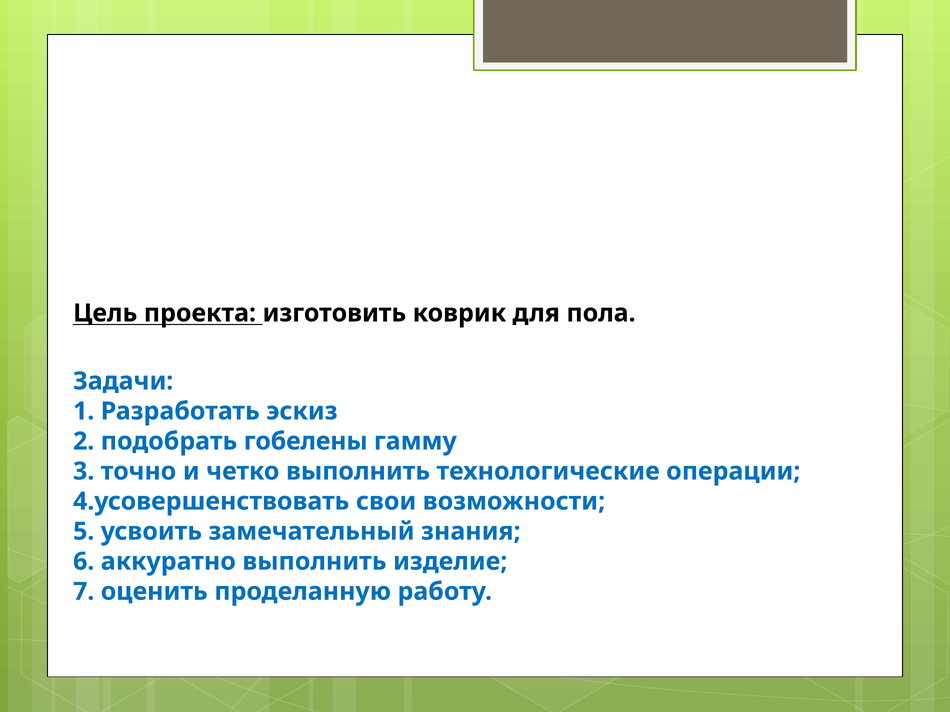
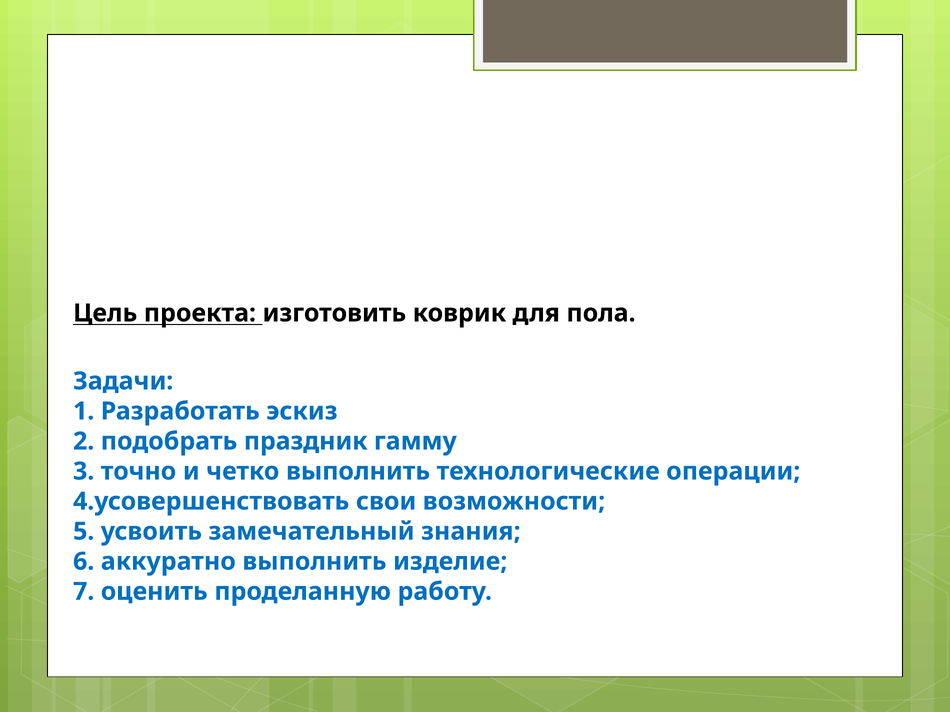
гобелены: гобелены -> праздник (306, 442)
